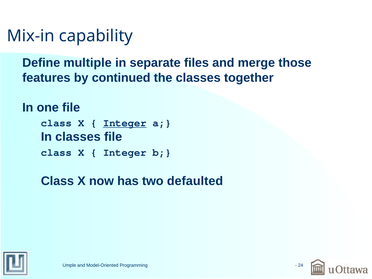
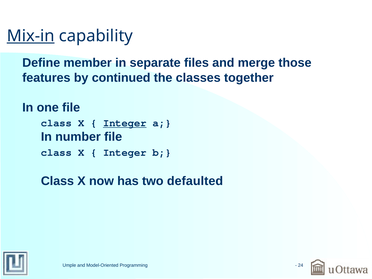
Mix-in underline: none -> present (31, 36)
multiple: multiple -> member (88, 63)
In classes: classes -> number (78, 137)
